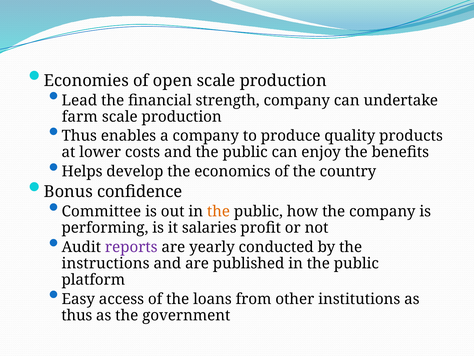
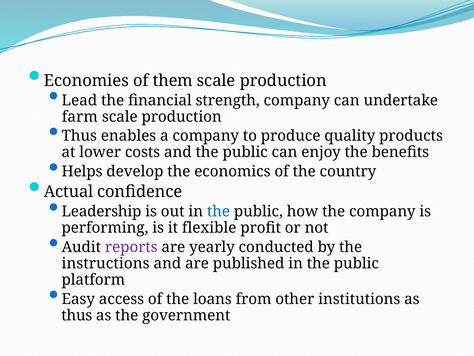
open: open -> them (173, 81)
Bonus: Bonus -> Actual (68, 192)
Committee: Committee -> Leadership (102, 211)
the colour: orange -> blue (218, 211)
salaries: salaries -> flexible (209, 228)
